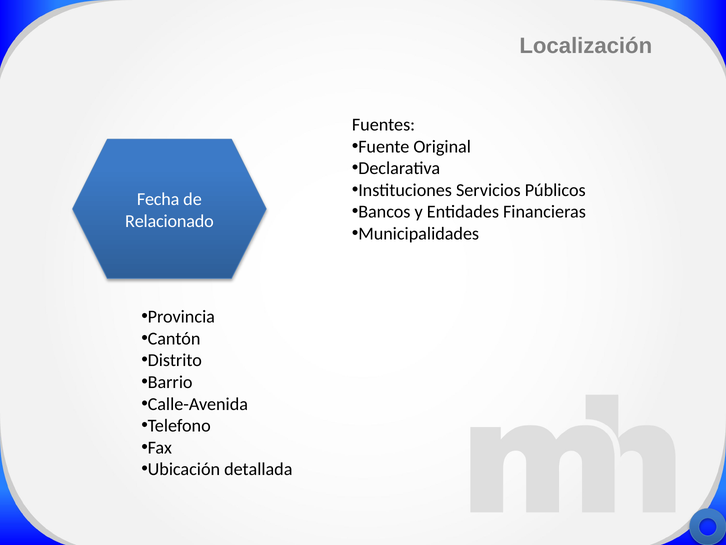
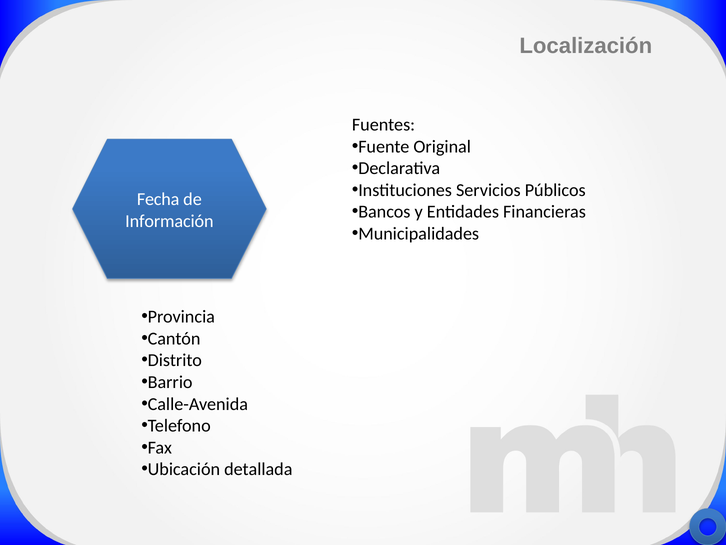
Relacionado: Relacionado -> Información (169, 221)
